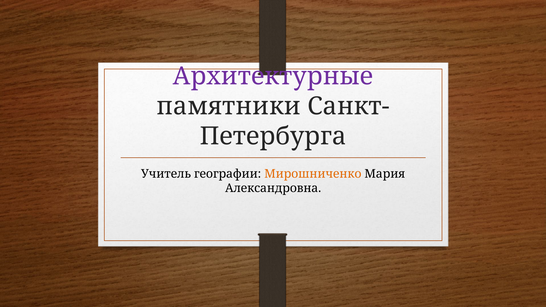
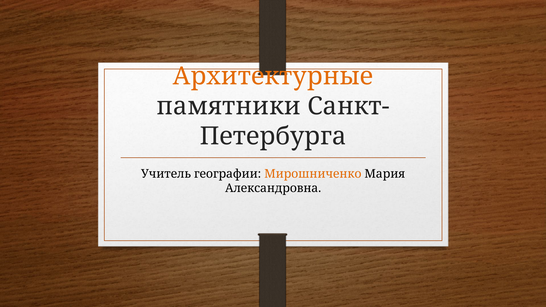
Архитектурные colour: purple -> orange (273, 76)
